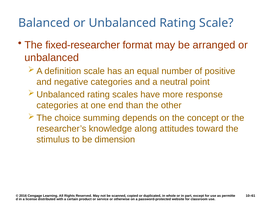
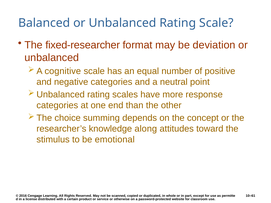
arranged: arranged -> deviation (214, 45)
definition: definition -> cognitive (63, 71)
dimension: dimension -> emotional (115, 140)
